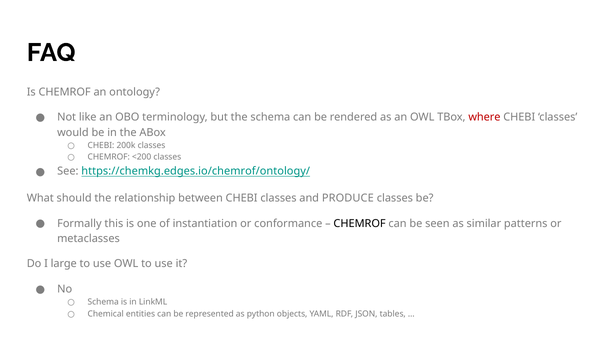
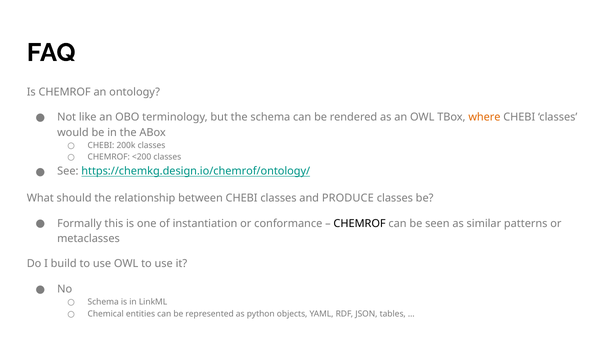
where colour: red -> orange (484, 117)
https://chemkg.edges.io/chemrof/ontology/: https://chemkg.edges.io/chemrof/ontology/ -> https://chemkg.design.io/chemrof/ontology/ (196, 171)
large: large -> build (64, 264)
